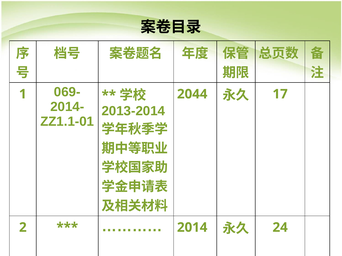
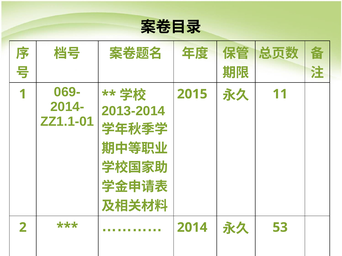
2044: 2044 -> 2015 (192, 94)
17: 17 -> 11 (280, 94)
24: 24 -> 53 (280, 228)
